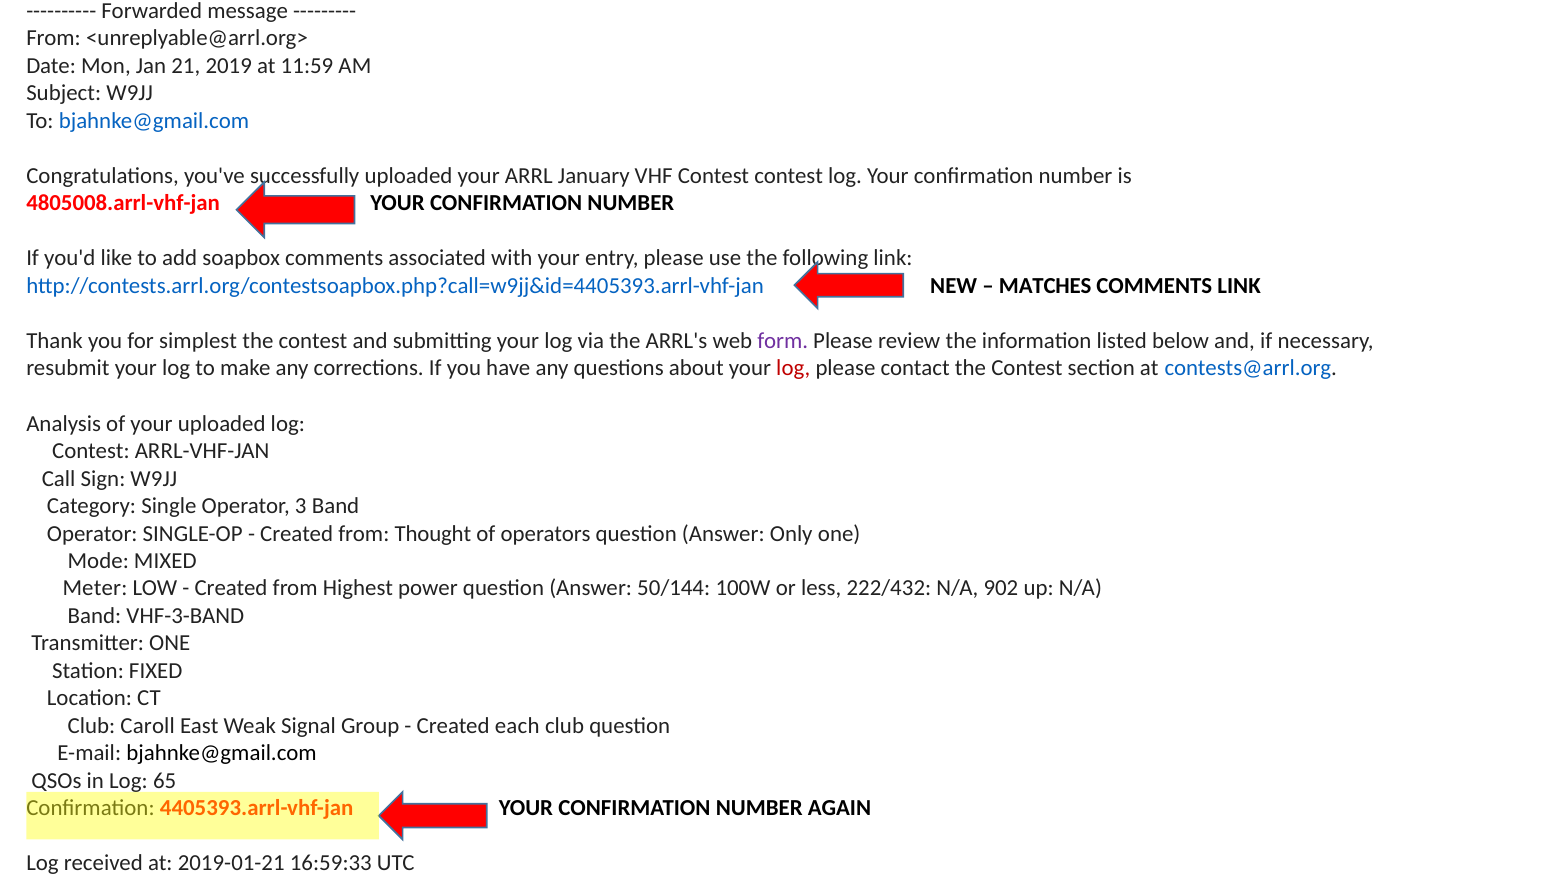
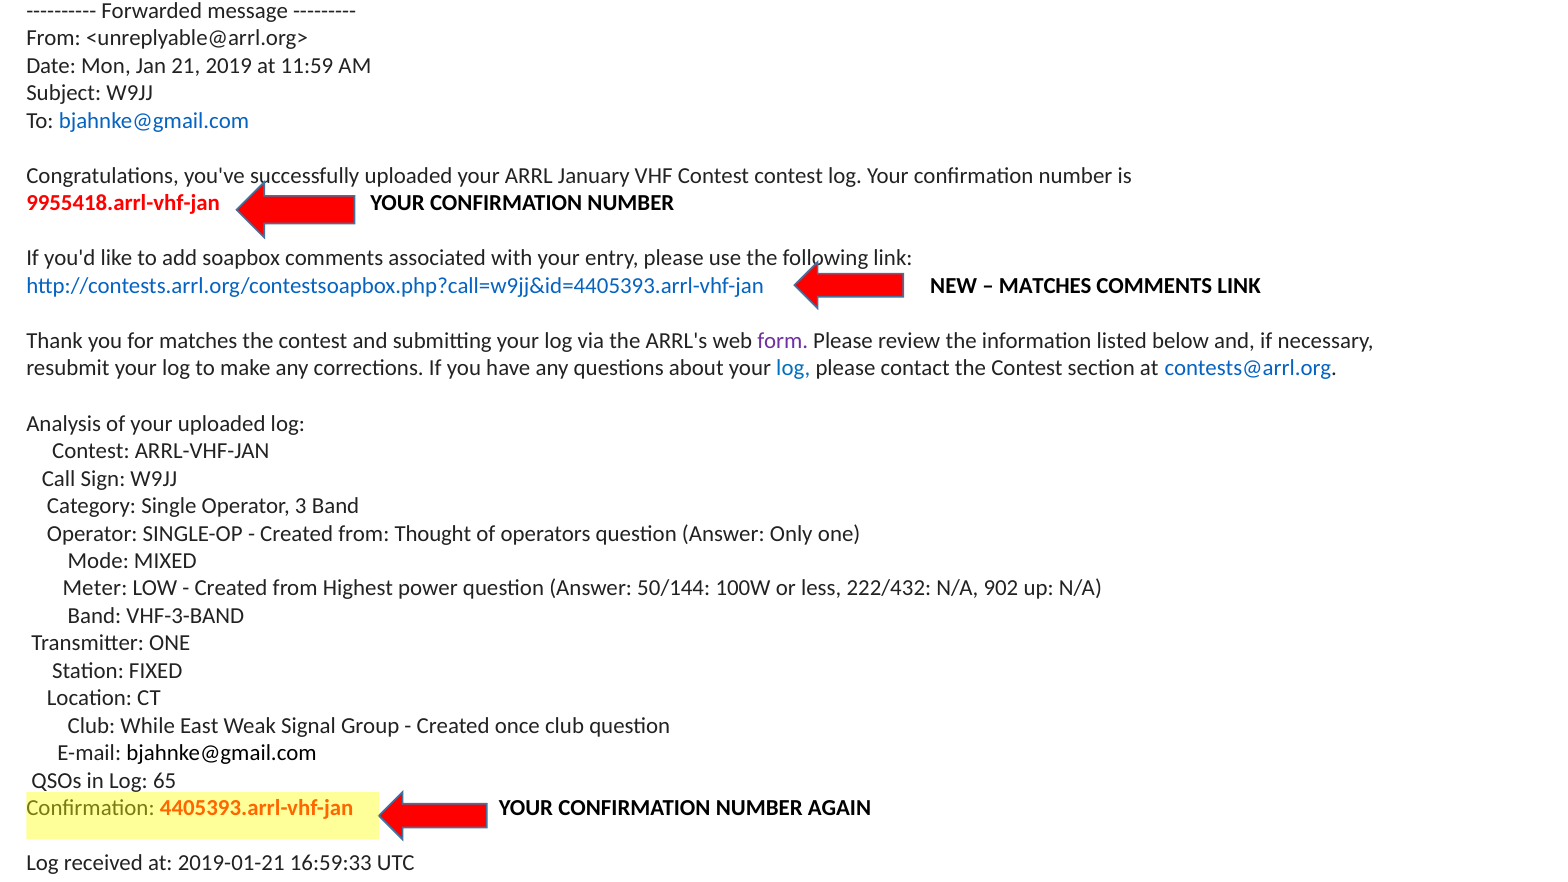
4805008.arrl-vhf-jan: 4805008.arrl-vhf-jan -> 9955418.arrl-vhf-jan (123, 203)
for simplest: simplest -> matches (198, 341)
log colour: red -> blue (793, 368)
Caroll: Caroll -> While (148, 726)
each: each -> once (517, 726)
